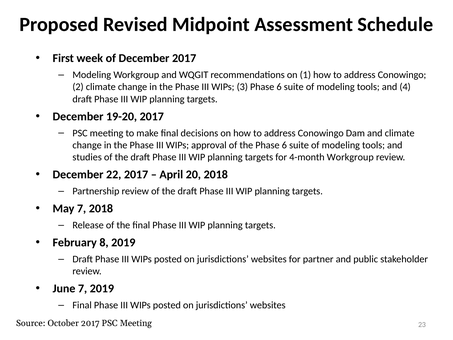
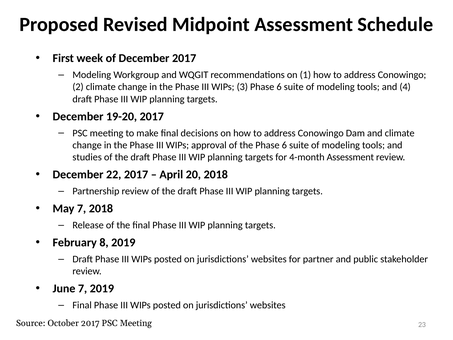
4-month Workgroup: Workgroup -> Assessment (350, 157)
